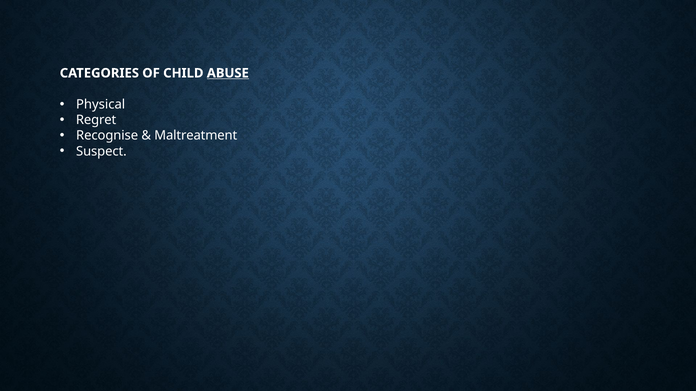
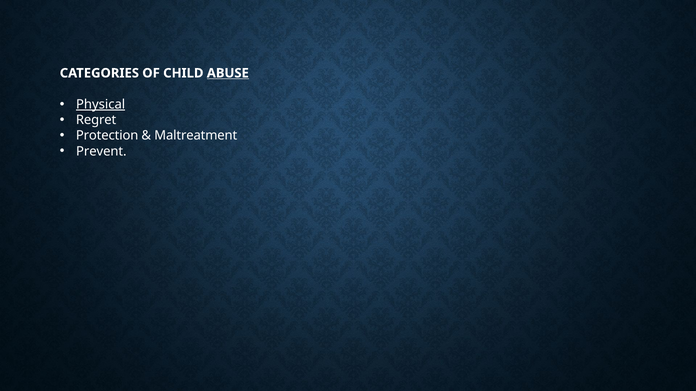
Physical underline: none -> present (101, 105)
Recognise: Recognise -> Protection (107, 136)
Suspect: Suspect -> Prevent (101, 152)
